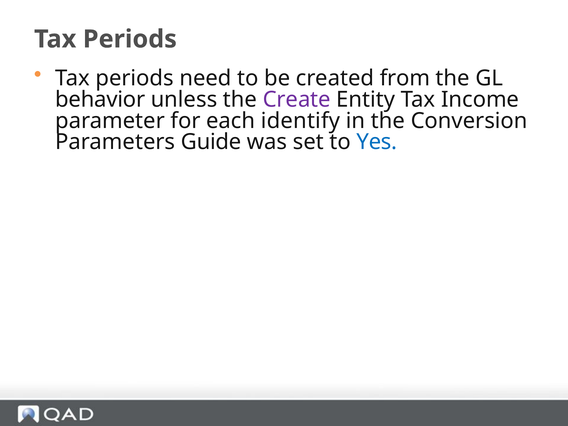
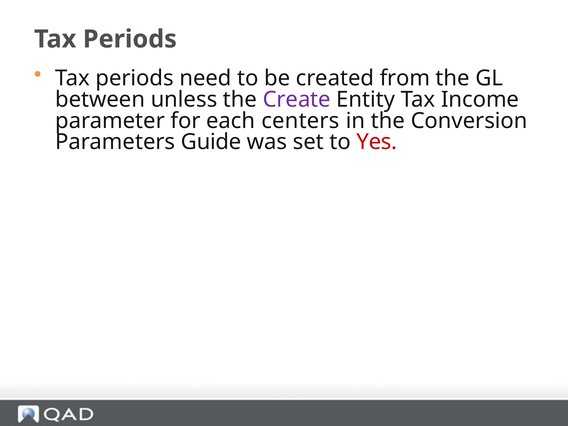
behavior: behavior -> between (100, 100)
identify: identify -> centers (300, 121)
Yes colour: blue -> red (377, 142)
